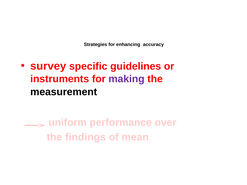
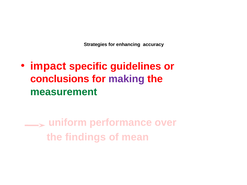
survey: survey -> impact (48, 66)
instruments: instruments -> conclusions (60, 79)
measurement colour: black -> green (64, 92)
